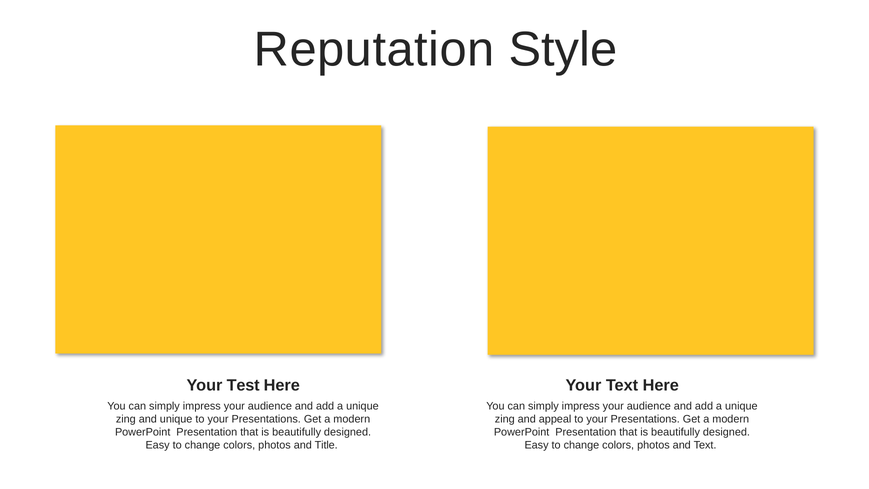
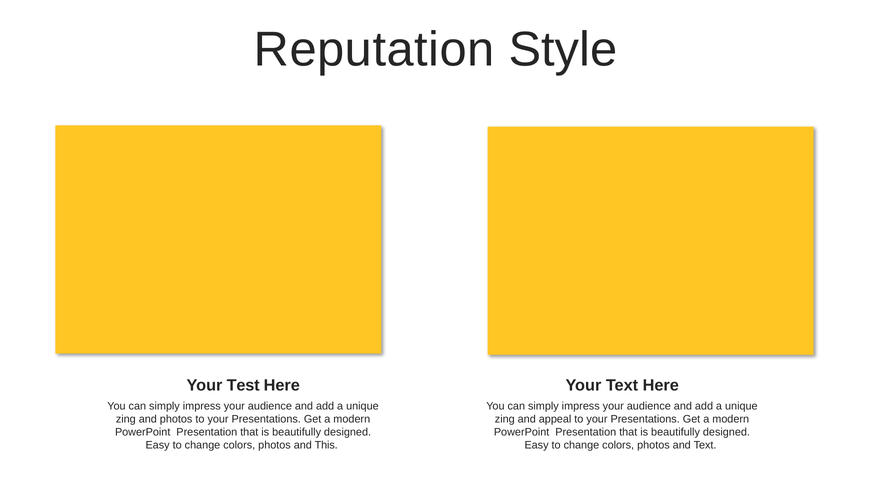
and unique: unique -> photos (176, 419)
Title: Title -> This (326, 445)
